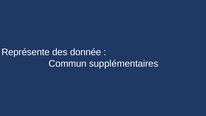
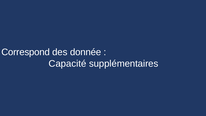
Représente: Représente -> Correspond (26, 52)
Commun: Commun -> Capacité (67, 64)
